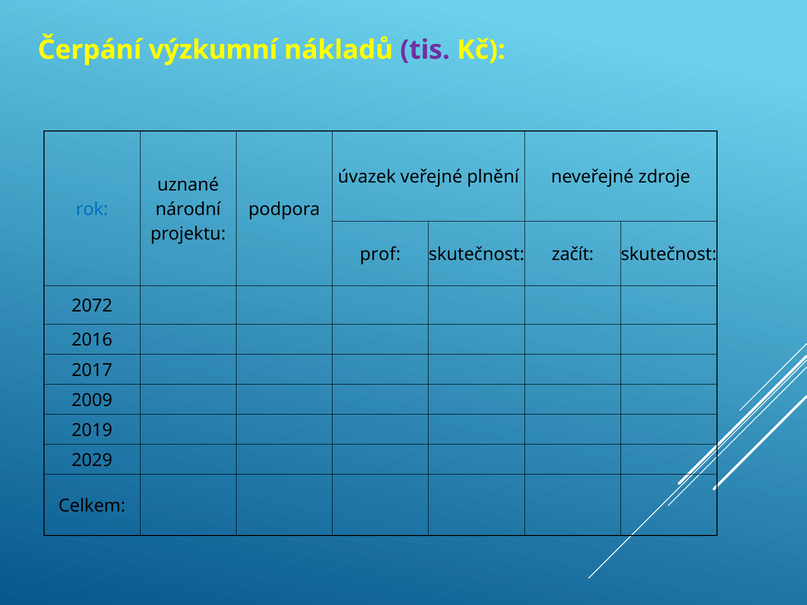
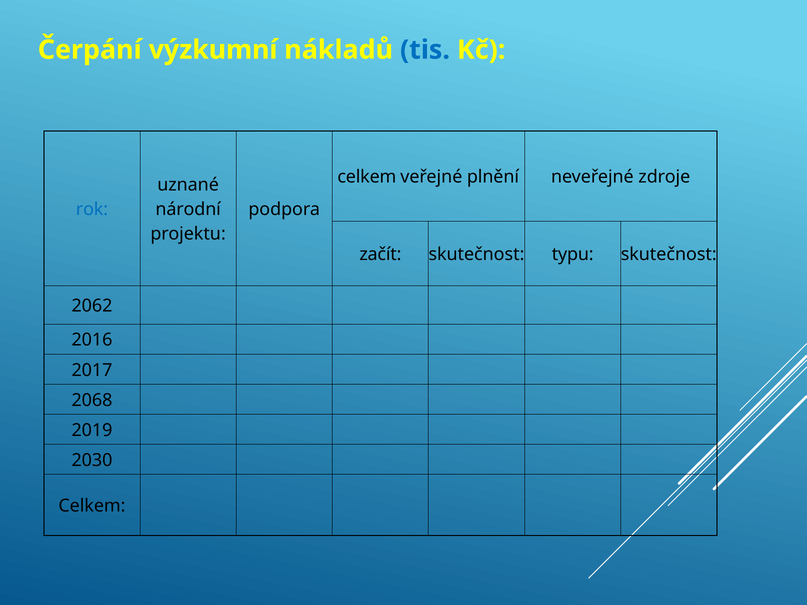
tis colour: purple -> blue (425, 50)
úvazek: úvazek -> celkem (367, 177)
prof: prof -> začít (380, 254)
začít: začít -> typu (573, 254)
2072: 2072 -> 2062 (92, 306)
2009: 2009 -> 2068 (92, 400)
2029: 2029 -> 2030 (92, 460)
